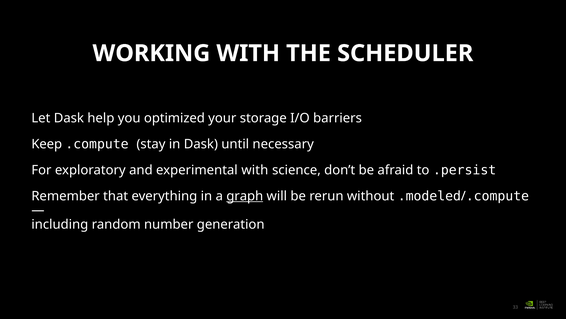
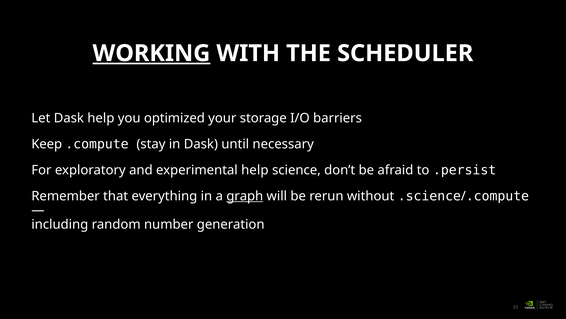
WORKING underline: none -> present (151, 53)
experimental with: with -> help (255, 170)
.modeled: .modeled -> .science (429, 196)
